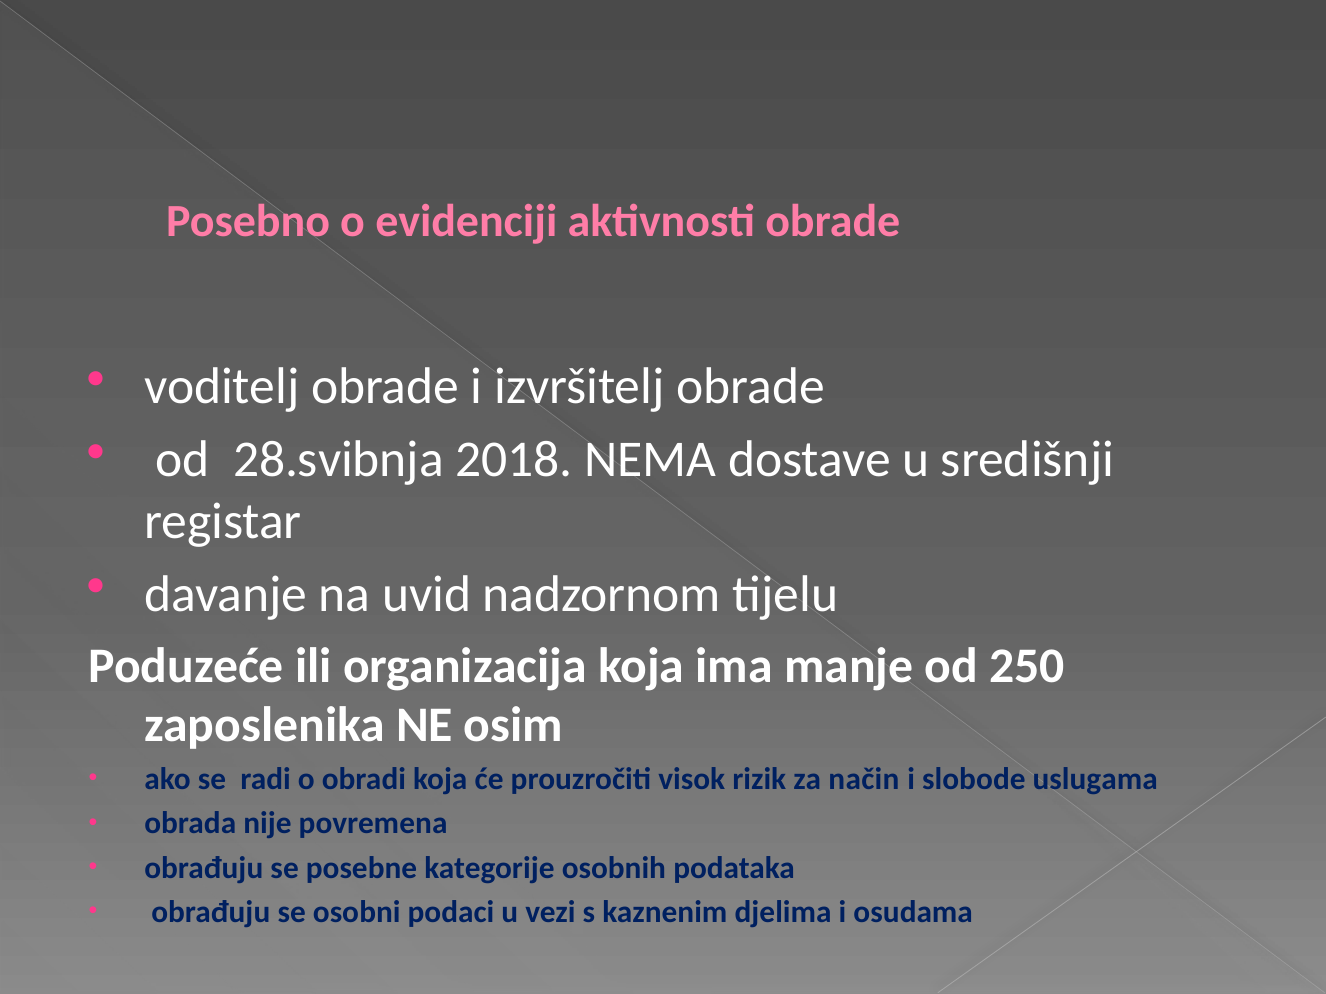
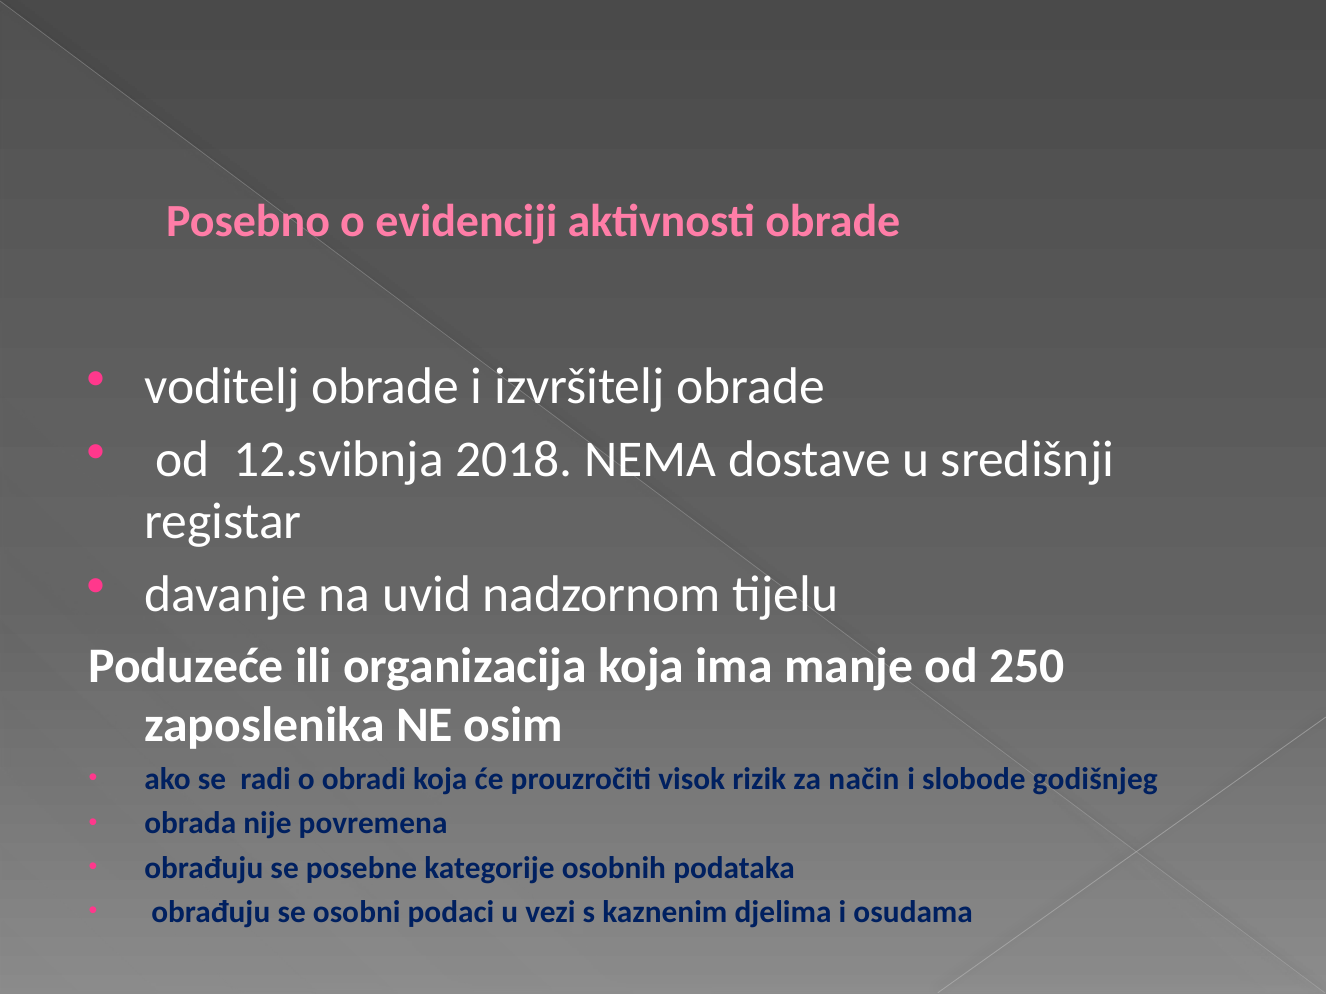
28.svibnja: 28.svibnja -> 12.svibnja (338, 460)
uslugama: uslugama -> godišnjeg (1095, 780)
